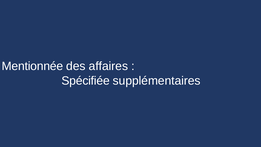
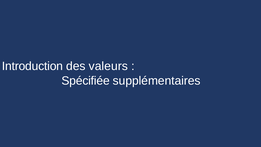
Mentionnée: Mentionnée -> Introduction (32, 66)
affaires: affaires -> valeurs (108, 66)
